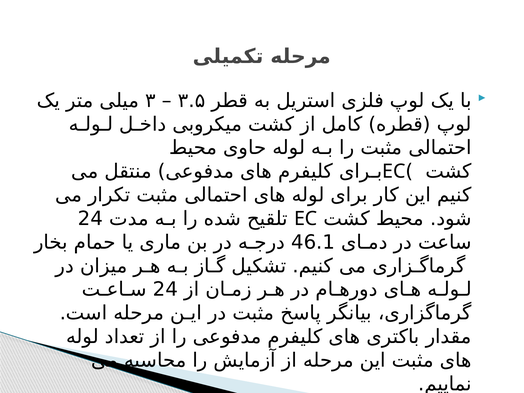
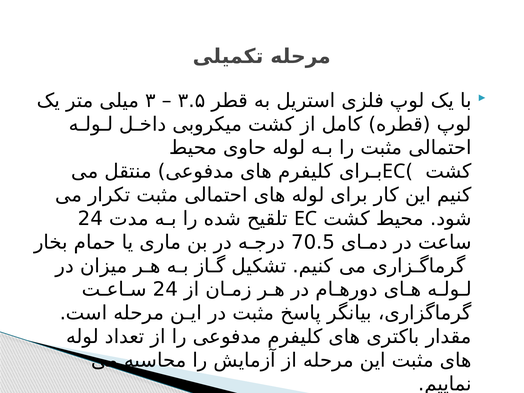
46.1: 46.1 -> 70.5 (313, 242)
